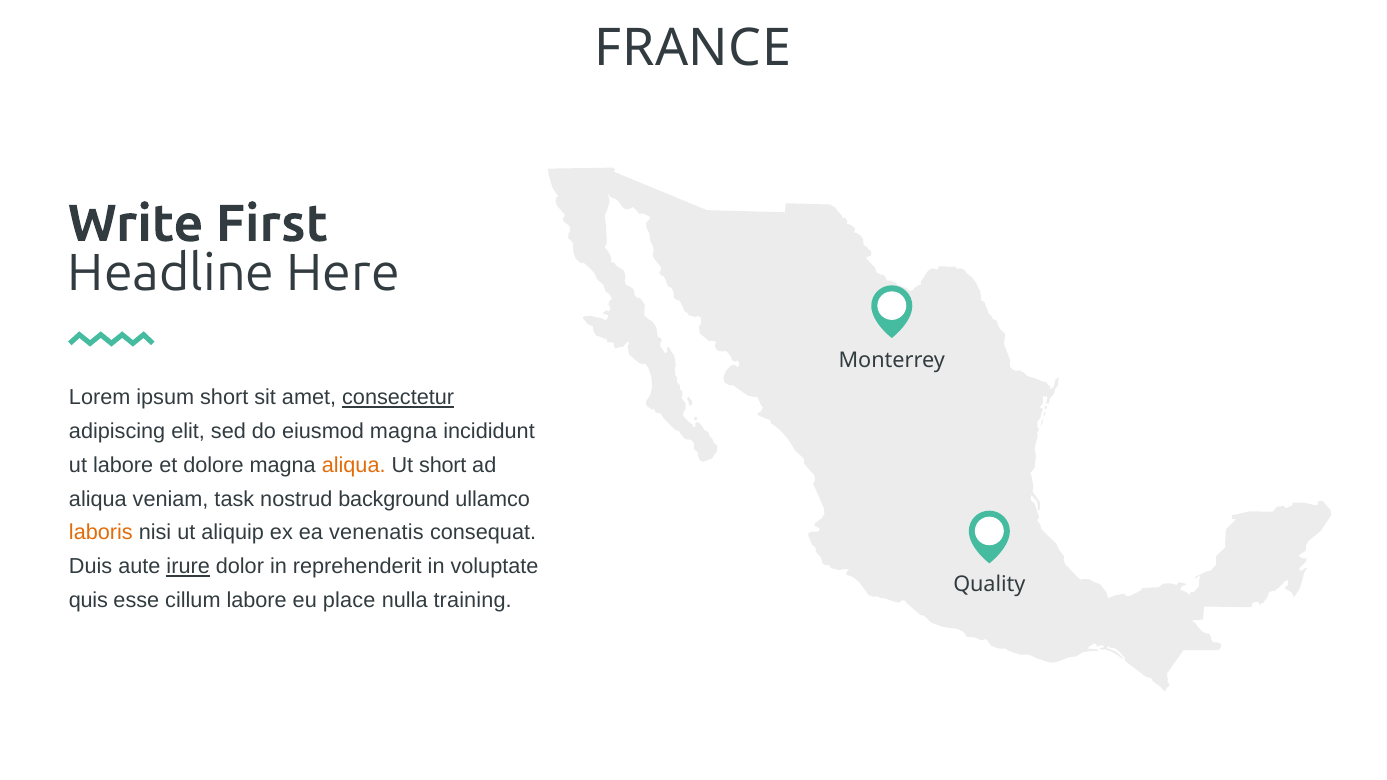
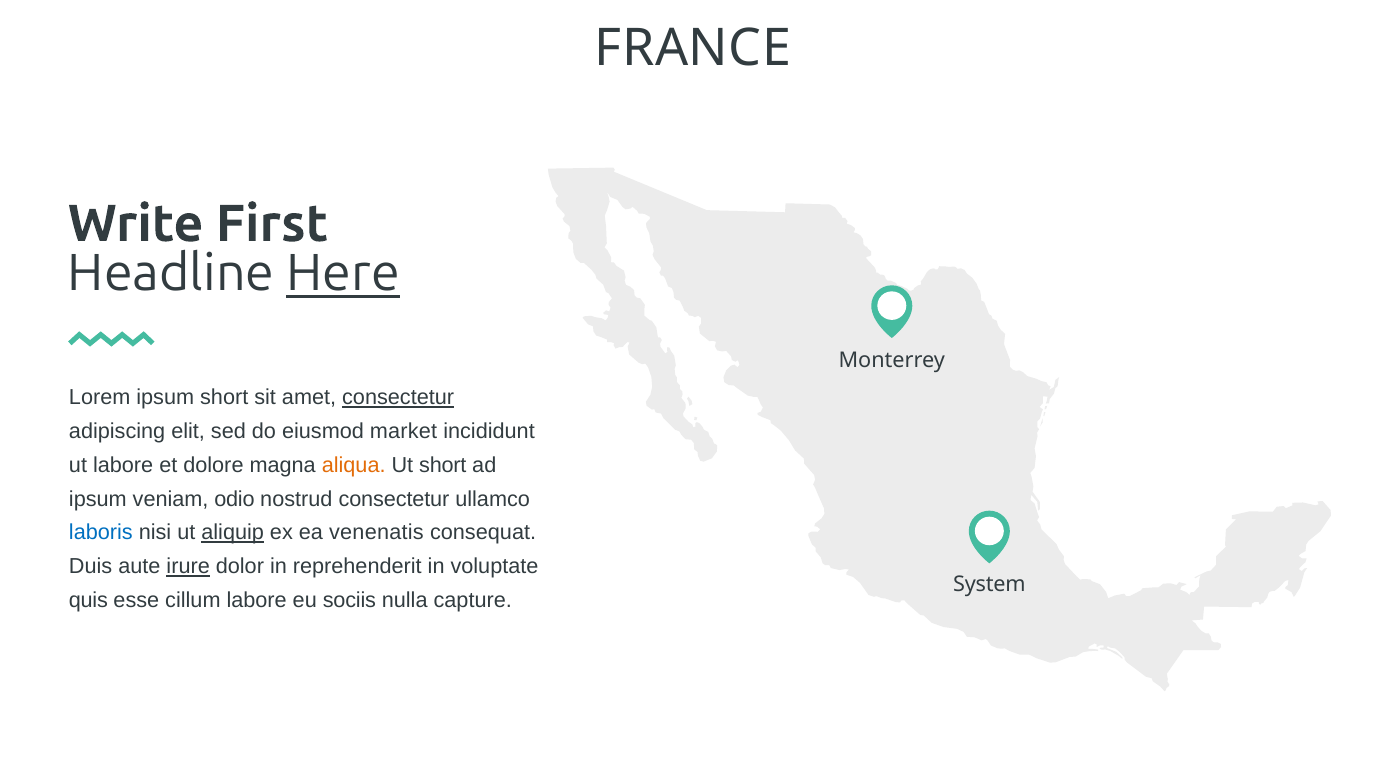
Here underline: none -> present (343, 274)
eiusmod magna: magna -> market (404, 432)
aliqua: aliqua -> ipsum (98, 499)
task: task -> odio (234, 499)
nostrud background: background -> consectetur (394, 499)
laboris colour: orange -> blue (101, 533)
aliquip underline: none -> present (233, 533)
Quality: Quality -> System (989, 585)
place: place -> sociis (349, 601)
training: training -> capture (473, 601)
